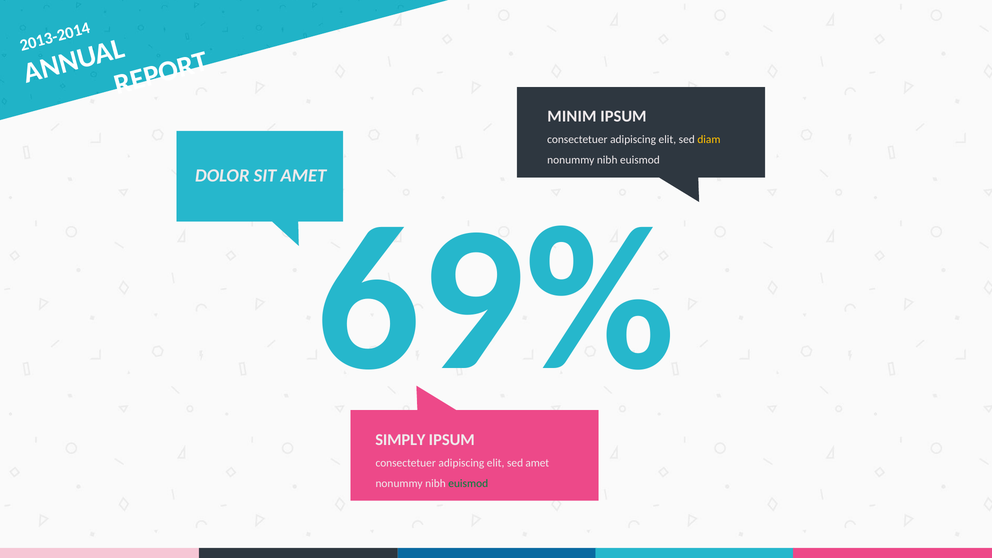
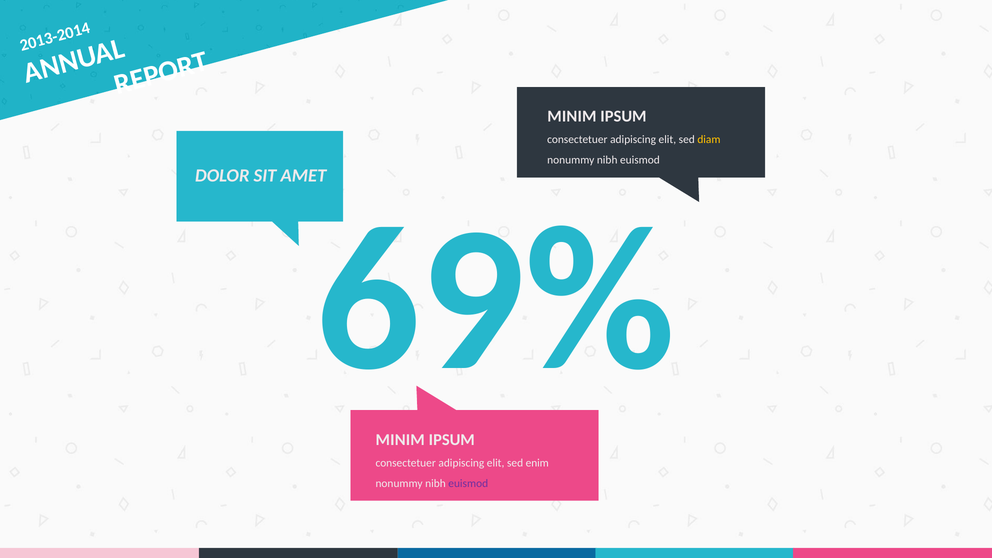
SIMPLY: SIMPLY -> MINIM (400, 440)
sed amet: amet -> enim (537, 463)
euismod colour: green -> purple (468, 483)
